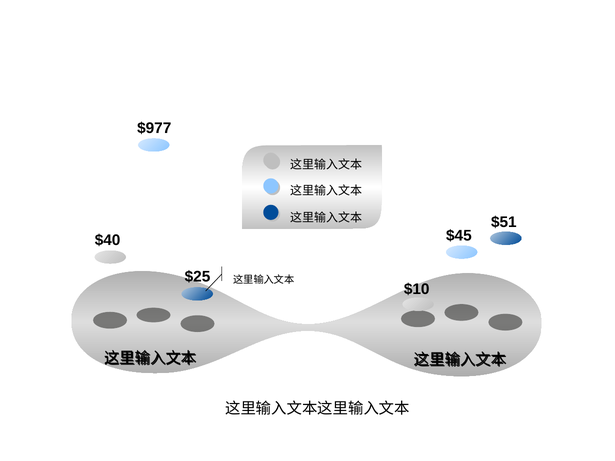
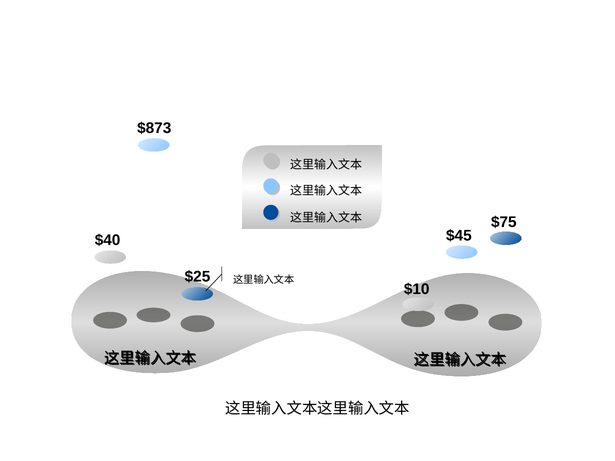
$977: $977 -> $873 (154, 128)
$51: $51 -> $75 (504, 222)
